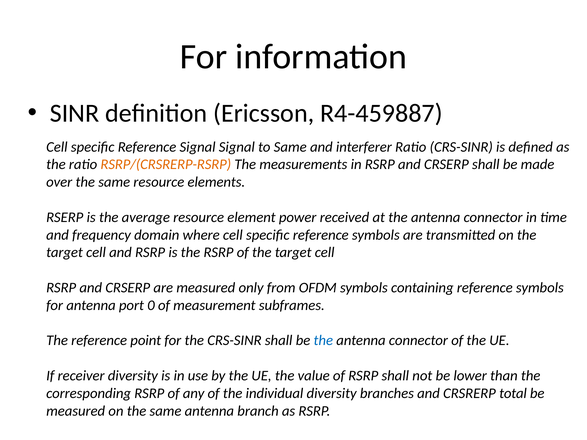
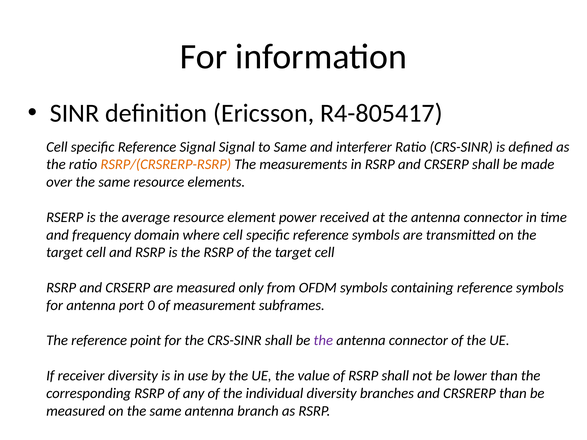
R4-459887: R4-459887 -> R4-805417 (381, 113)
the colour: blue -> purple (323, 341)
CRSRERP total: total -> than (513, 394)
